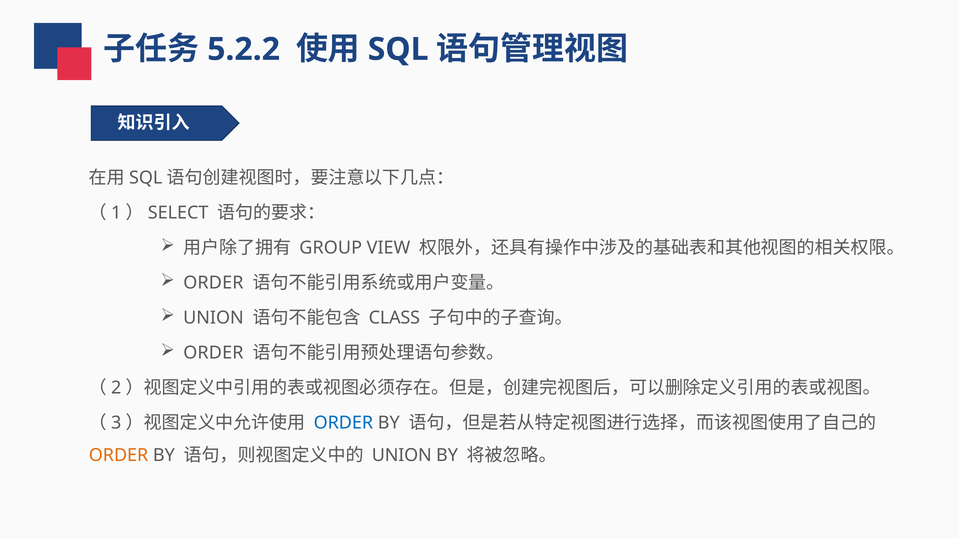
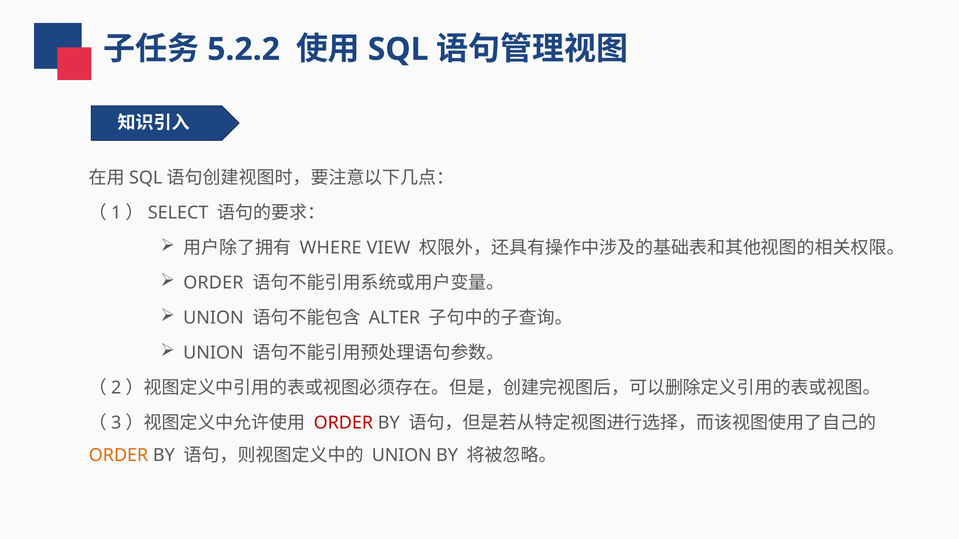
GROUP: GROUP -> WHERE (331, 248)
CLASS: CLASS -> ALTER (394, 318)
ORDER: ORDER -> UNION (213, 353)
ORDER colour: blue -> red (343, 423)
